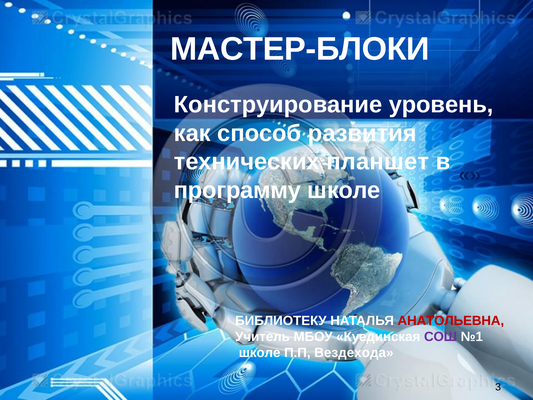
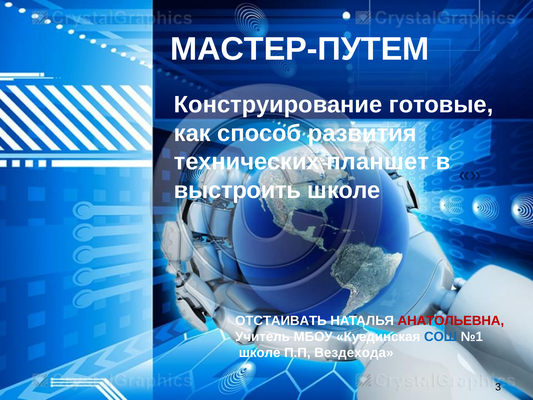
МАСТЕР-БЛОКИ: МАСТЕР-БЛОКИ -> МАСТЕР-ПУТЕМ (300, 49)
уровень: уровень -> готовые (441, 105)
программу: программу -> выстроить (237, 190)
БИБЛИОТЕКУ: БИБЛИОТЕКУ -> ОТСТАИВАТЬ (281, 321)
СОШ colour: purple -> blue (441, 337)
